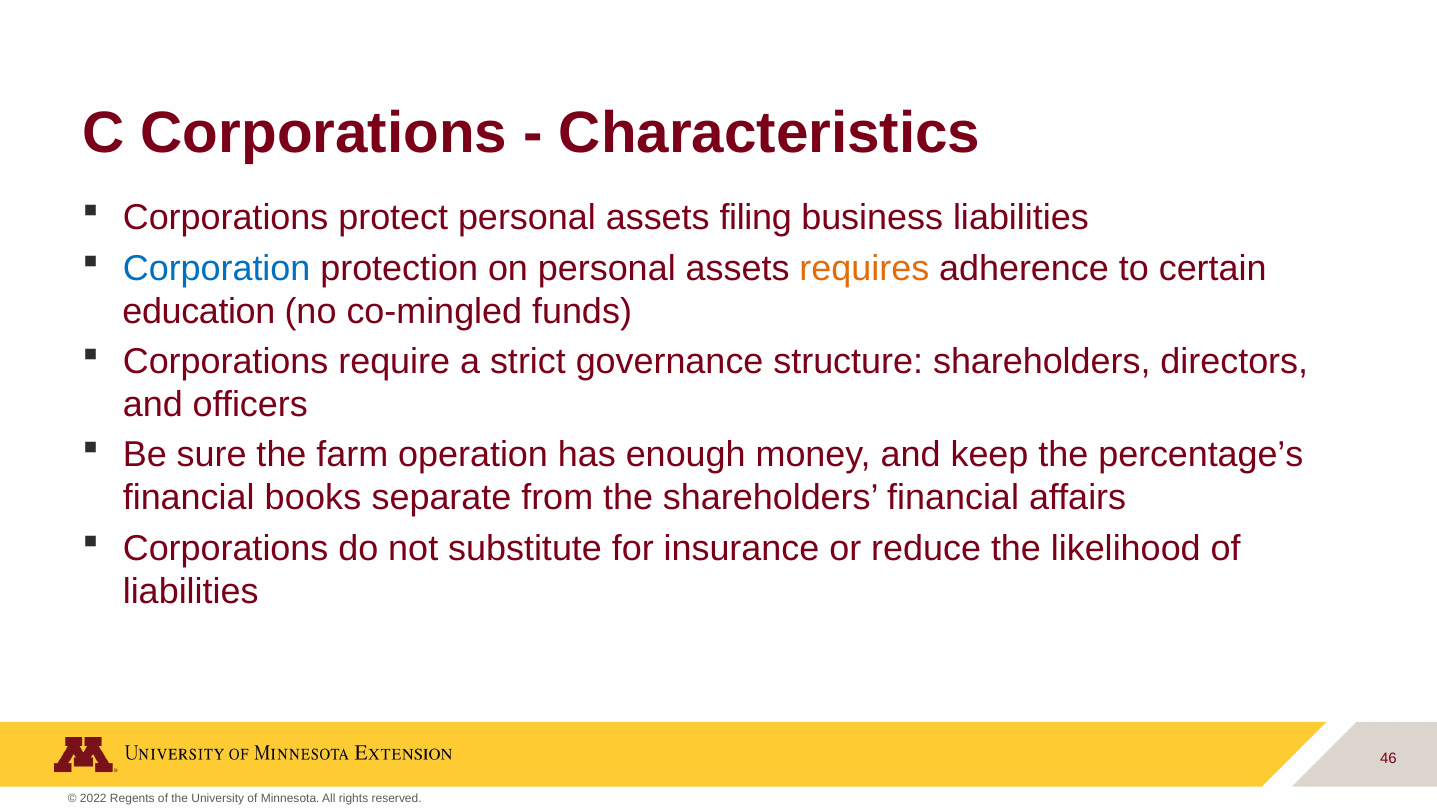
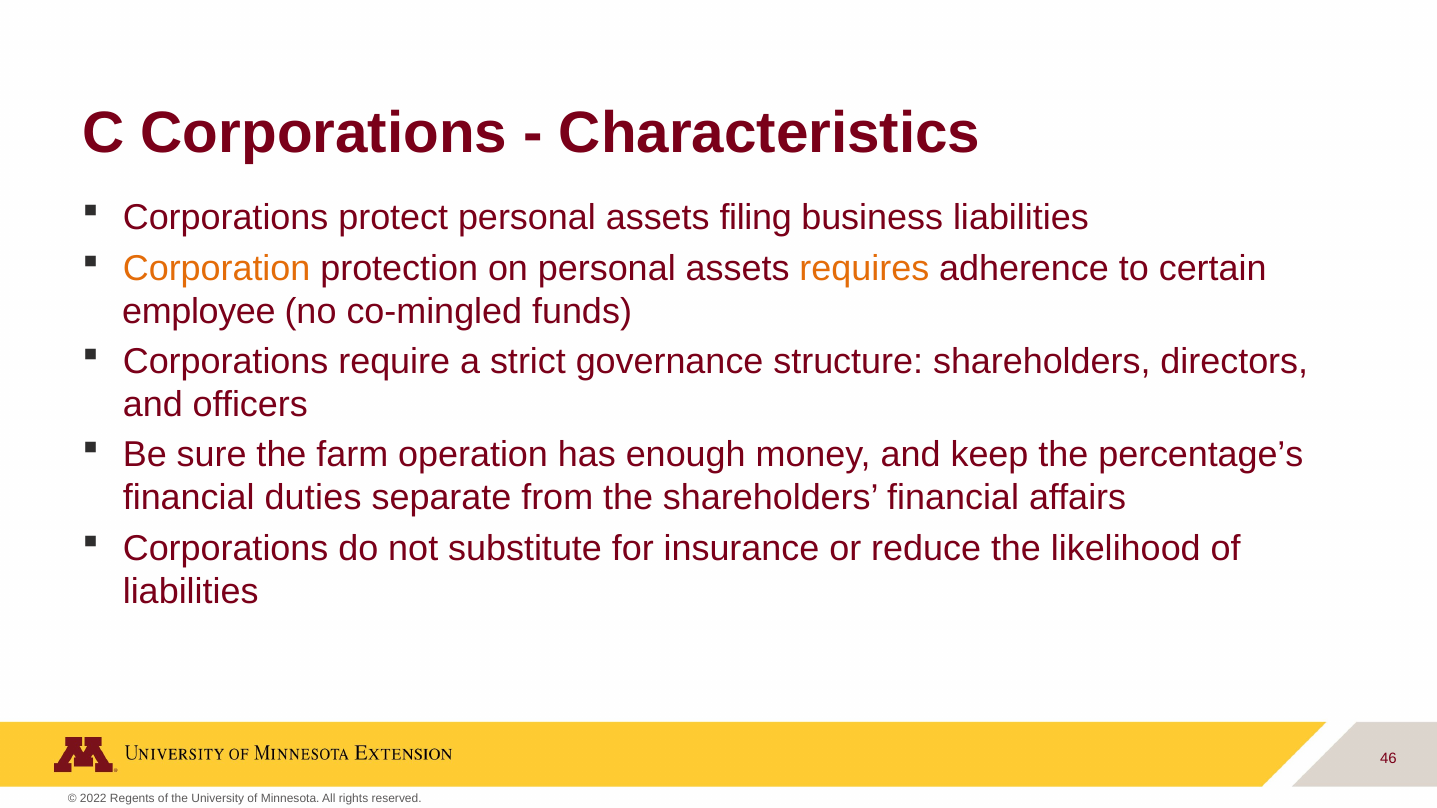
Corporation colour: blue -> orange (217, 268)
education: education -> employee (199, 311)
books: books -> duties (313, 498)
